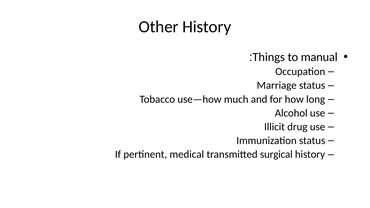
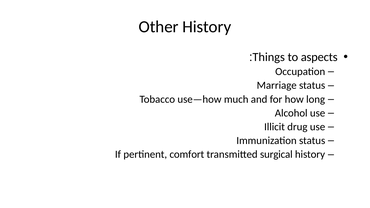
manual: manual -> aspects (319, 57)
medical: medical -> comfort (187, 155)
